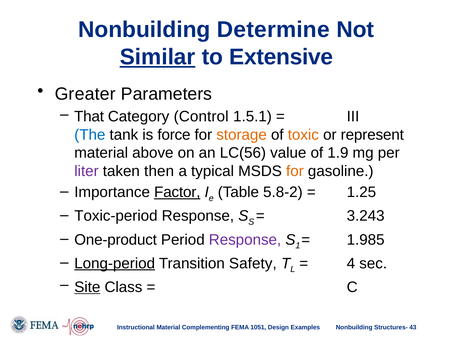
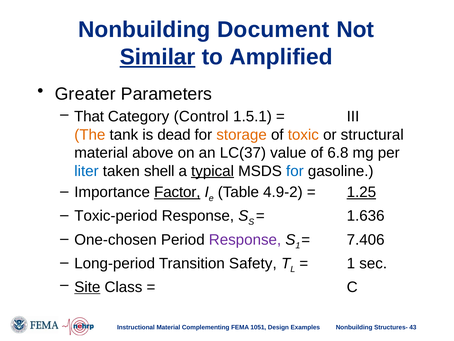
Determine: Determine -> Document (273, 30)
Extensive: Extensive -> Amplified (281, 57)
The colour: blue -> orange (90, 134)
force: force -> dead (174, 134)
represent: represent -> structural (372, 134)
LC(56: LC(56 -> LC(37 (243, 153)
1.9: 1.9 -> 6.8 (338, 153)
liter colour: purple -> blue (86, 171)
then: then -> shell (159, 171)
typical underline: none -> present (213, 171)
for colour: orange -> blue (295, 171)
5.8-2: 5.8-2 -> 4.9-2 (283, 192)
1.25 underline: none -> present (361, 192)
3.243: 3.243 -> 1.636 (366, 216)
One-product: One-product -> One-chosen (116, 239)
1.985: 1.985 -> 7.406 (366, 239)
Long-period underline: present -> none (115, 263)
4: 4 -> 1 (351, 263)
